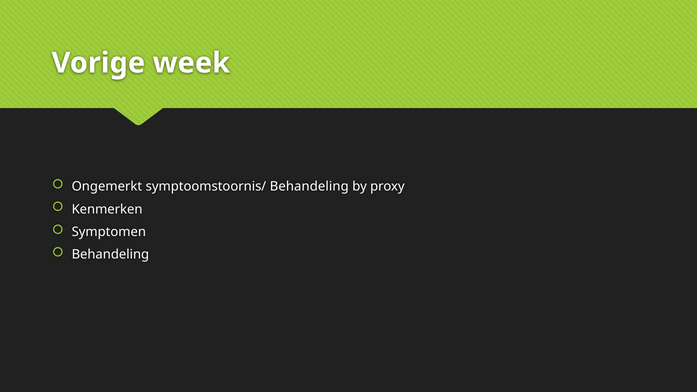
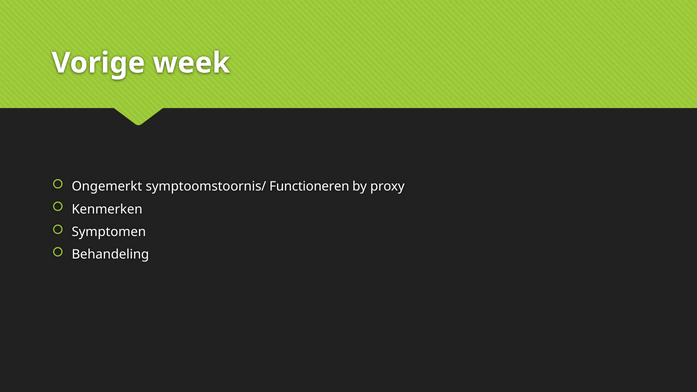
symptoomstoornis/ Behandeling: Behandeling -> Functioneren (309, 187)
